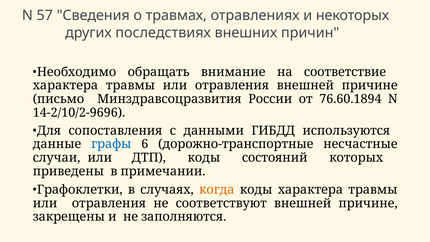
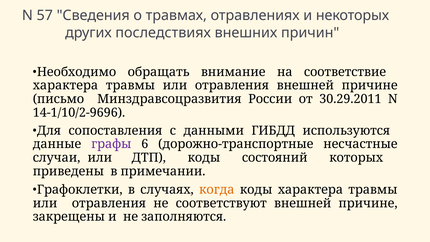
76.60.1894: 76.60.1894 -> 30.29.2011 (350, 99)
14-2/10/2-9696: 14-2/10/2-9696 -> 14-1/10/2-9696 (79, 113)
графы colour: blue -> purple (111, 144)
